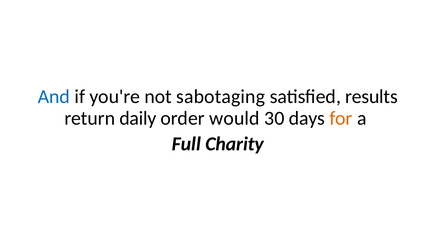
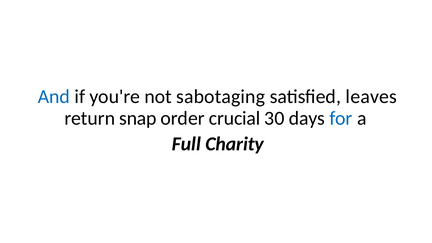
results: results -> leaves (371, 97)
daily: daily -> snap (138, 118)
would: would -> crucial (235, 118)
for colour: orange -> blue (341, 118)
